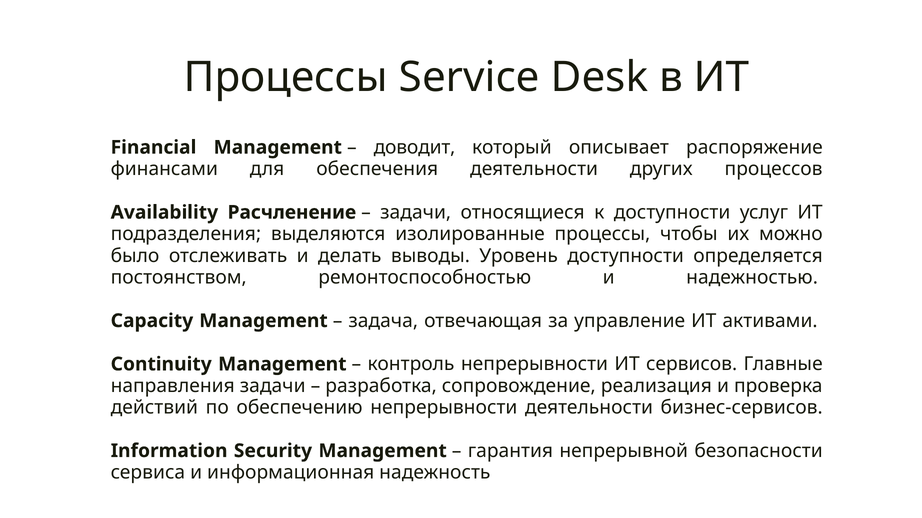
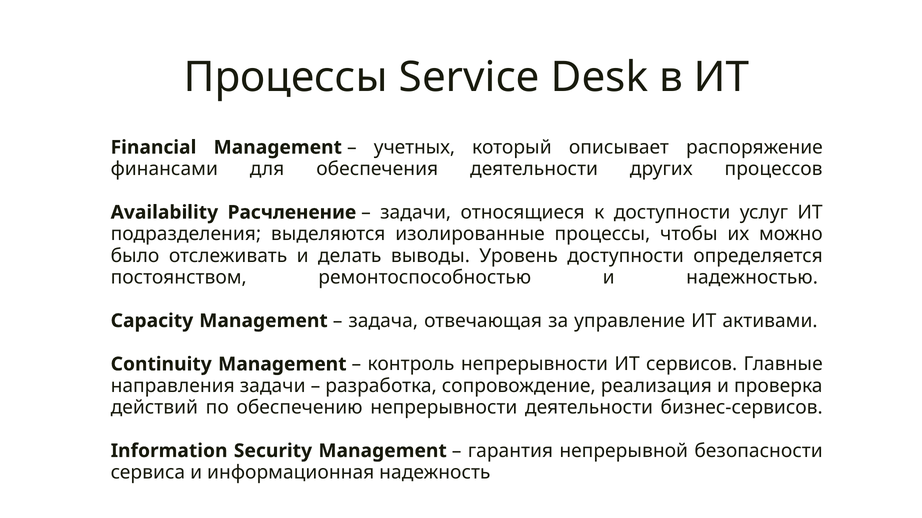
доводит: доводит -> учетных (414, 148)
